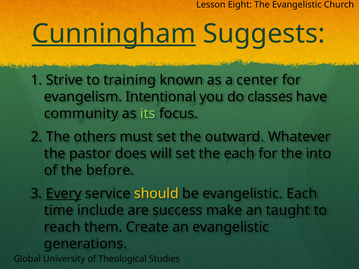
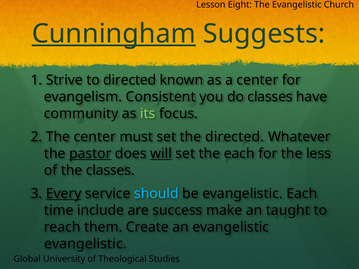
to training: training -> directed (130, 80)
Intentional: Intentional -> Consistent (161, 97)
The others: others -> center (95, 137)
the outward: outward -> directed (235, 137)
pastor underline: none -> present (90, 154)
will underline: none -> present (161, 154)
into: into -> less (319, 154)
the before: before -> classes (110, 170)
should colour: yellow -> light blue (156, 194)
generations: generations -> evangelistic (85, 244)
